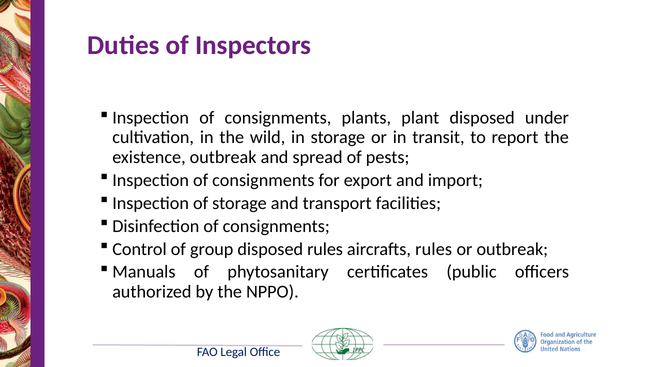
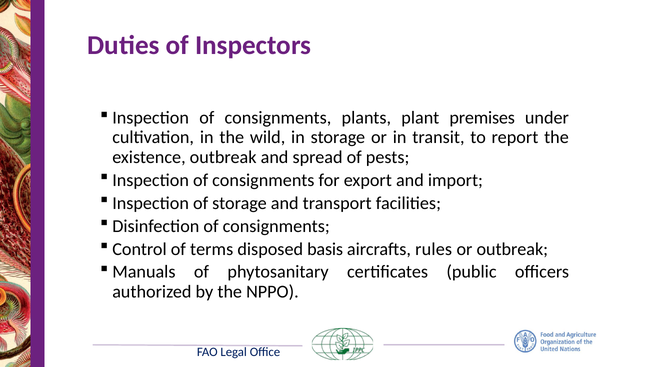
plant disposed: disposed -> premises (482, 118)
group: group -> terms (212, 249)
disposed rules: rules -> basis (325, 249)
